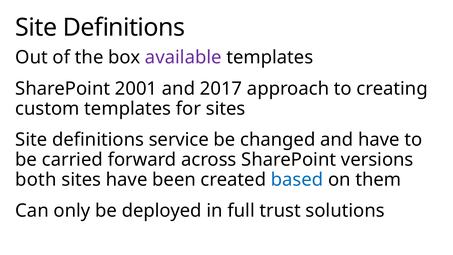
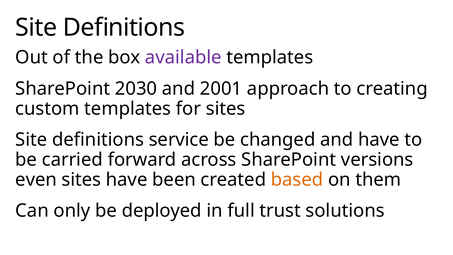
2001: 2001 -> 2030 (136, 88)
2017: 2017 -> 2001 (221, 88)
both: both -> even (36, 180)
based colour: blue -> orange (297, 180)
